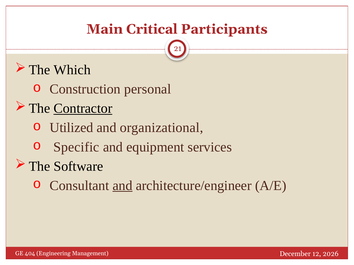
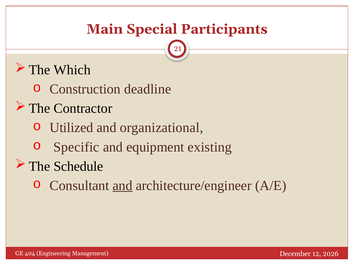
Critical: Critical -> Special (152, 29)
personal: personal -> deadline (148, 89)
Contractor underline: present -> none (83, 109)
services: services -> existing (210, 147)
Software: Software -> Schedule (78, 167)
